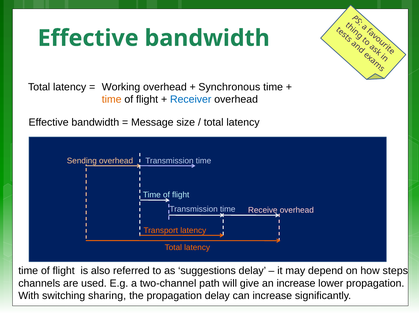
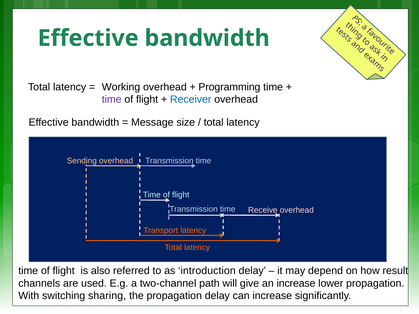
Synchronous: Synchronous -> Programming (229, 87)
time colour: orange -> purple (112, 100)
suggestions: suggestions -> introduction (207, 271)
steps: steps -> result (395, 271)
